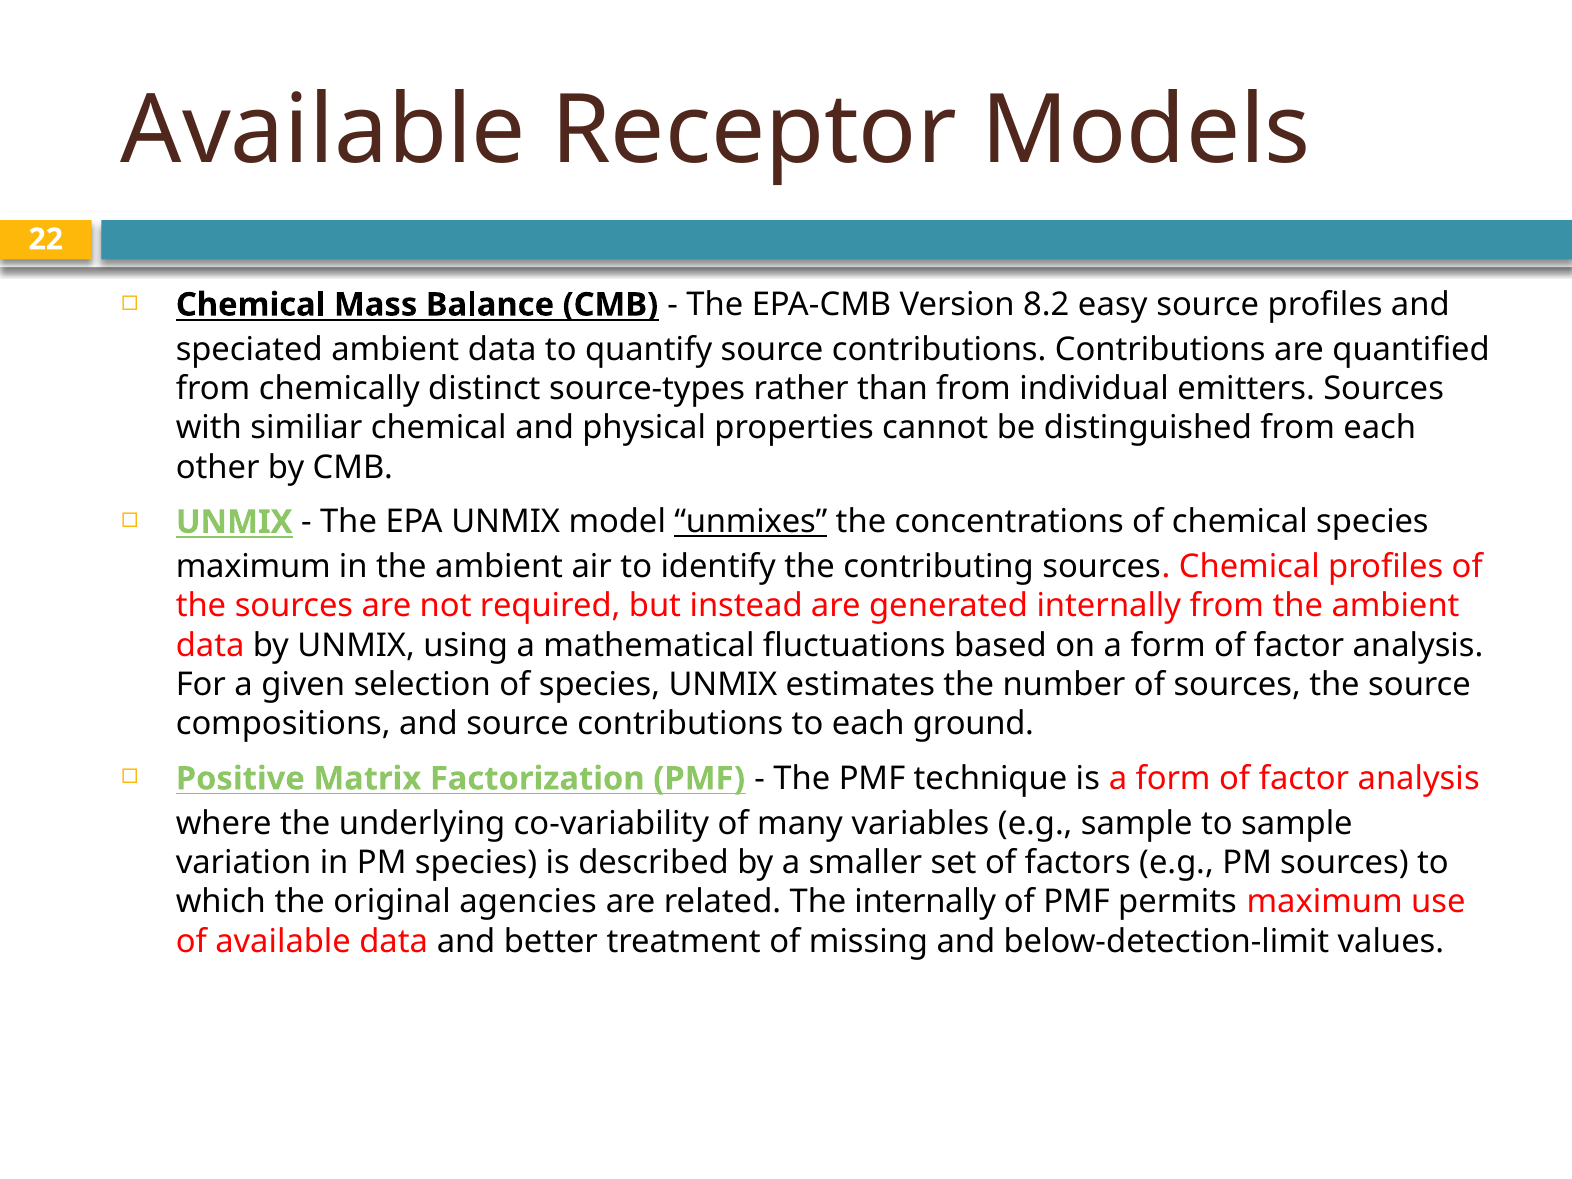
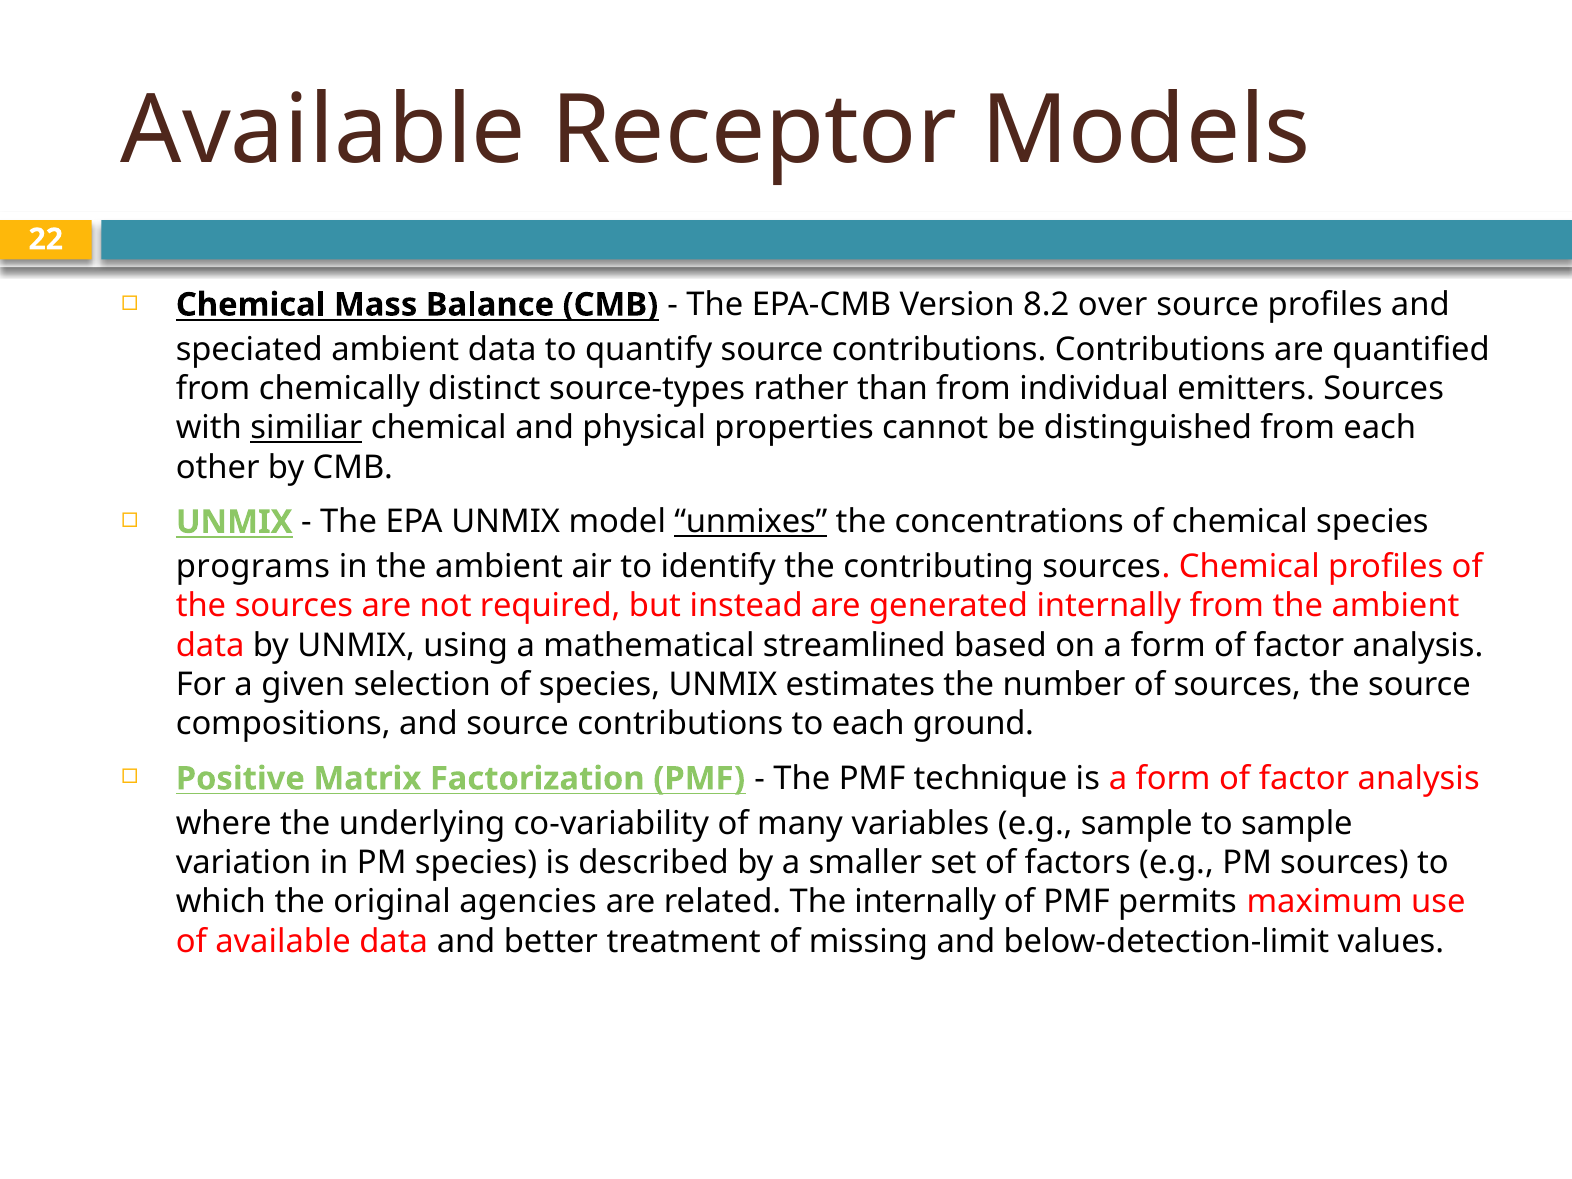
easy: easy -> over (1113, 305)
similiar underline: none -> present (306, 428)
maximum: maximum -> programs (253, 567)
fluctuations: fluctuations -> streamlined (854, 645)
